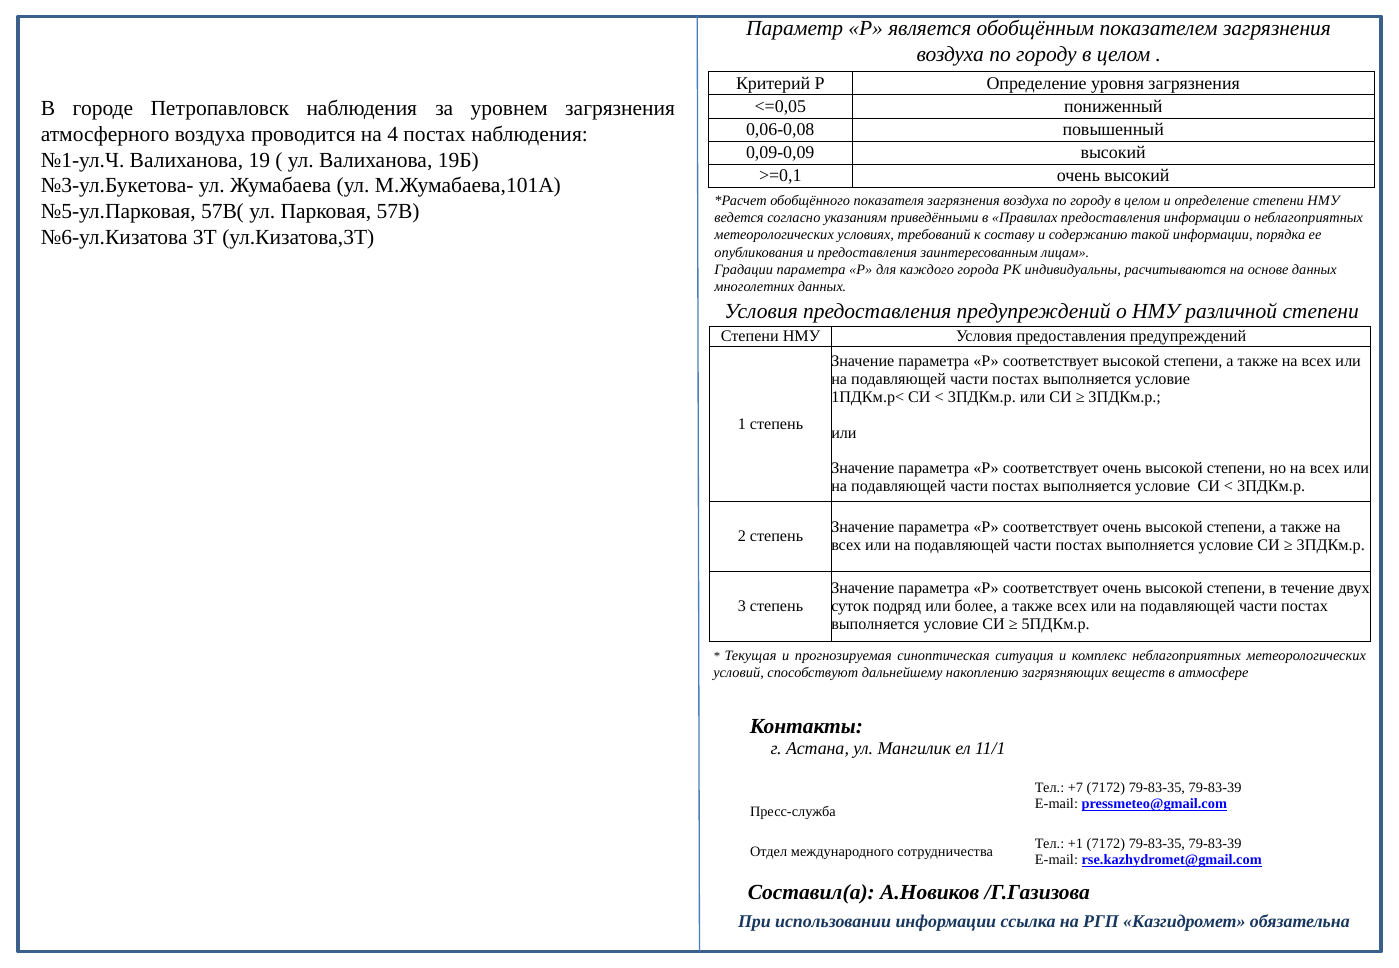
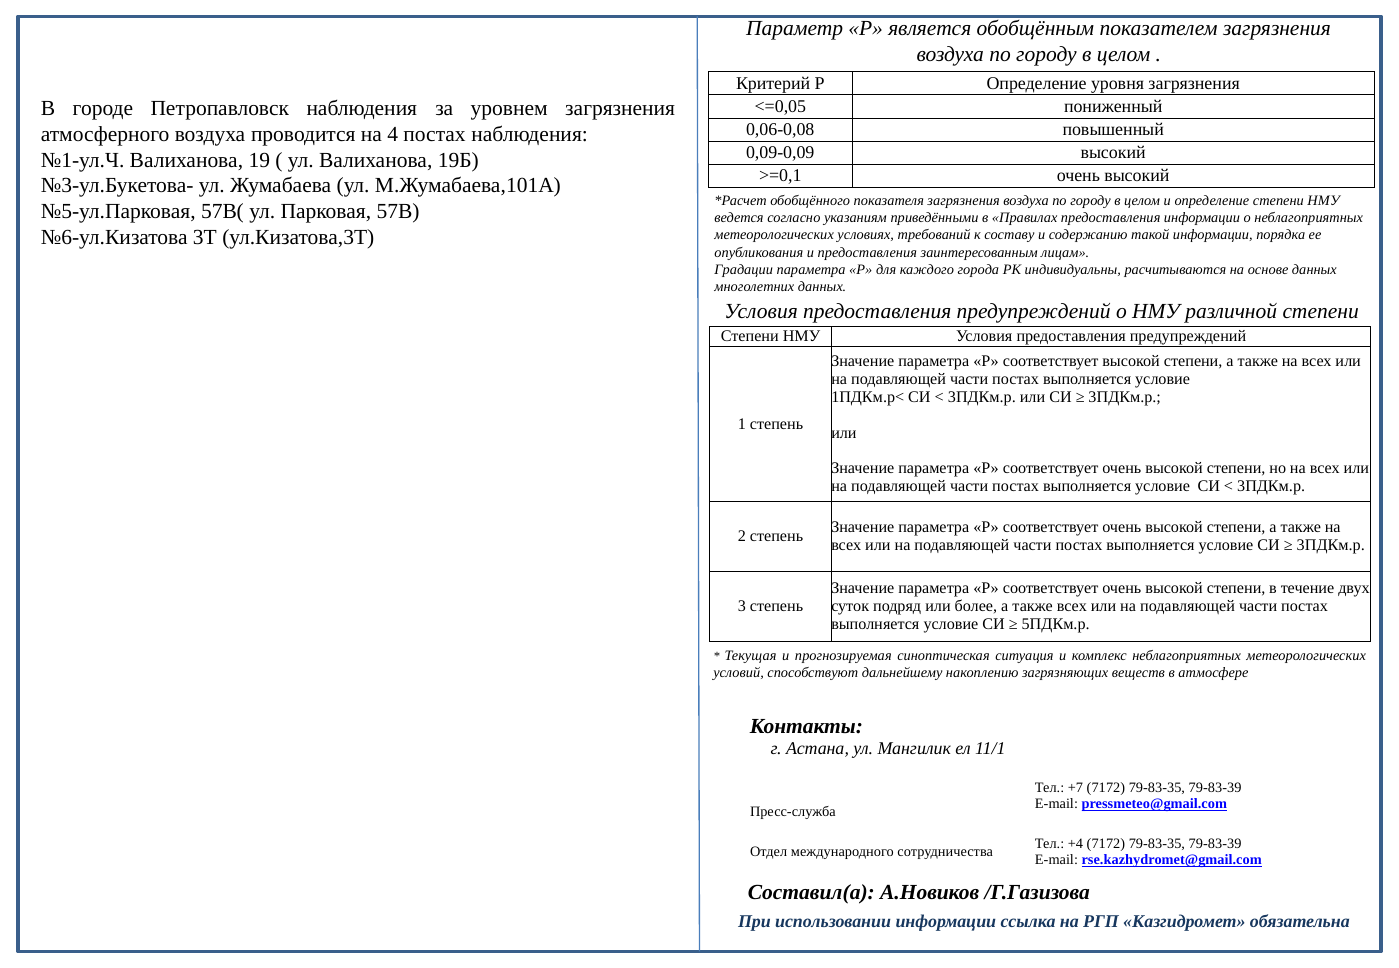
+1: +1 -> +4 (1075, 844)
